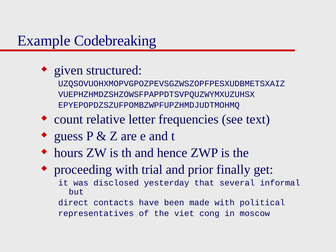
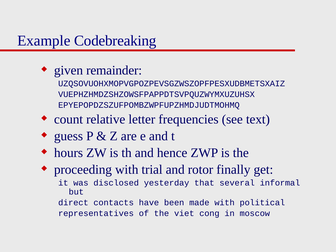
structured: structured -> remainder (114, 70)
prior: prior -> rotor (201, 169)
